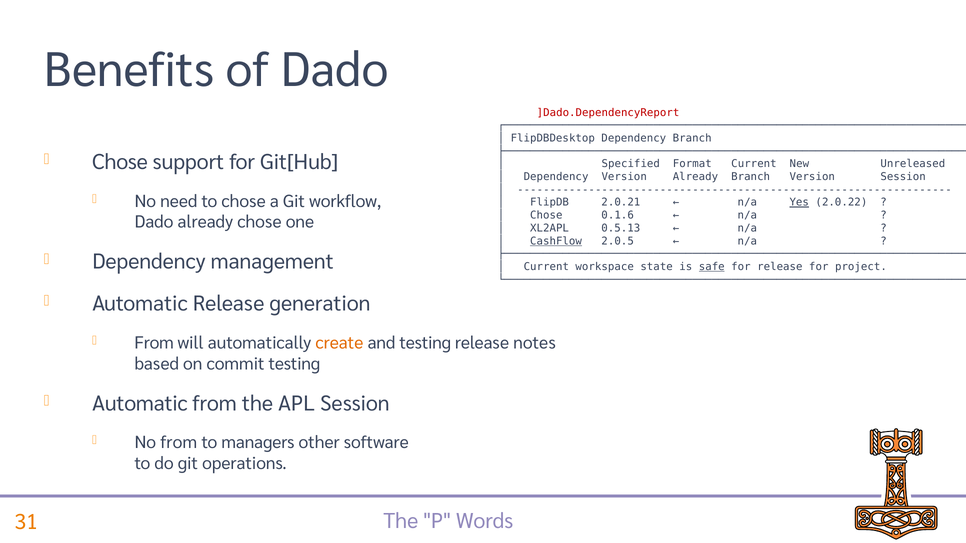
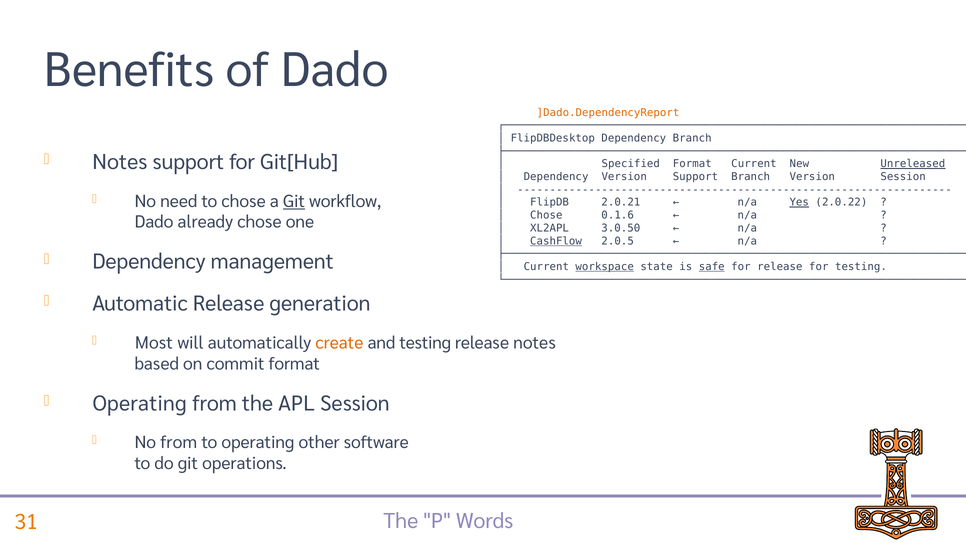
]Dado.DependencyReport colour: red -> orange (608, 113)
Chose: Chose -> Notes (120, 162)
Unreleased underline: none -> present (913, 164)
Version Already: Already -> Support (695, 177)
Git underline: none -> present (294, 201)
0.5.13: 0.5.13 -> 3.0.50 (621, 228)
workspace underline: none -> present (605, 267)
for project: project -> testing (861, 267)
From: From -> Most (154, 343)
commit testing: testing -> format (294, 364)
Automatic: Automatic -> Operating (140, 404)
to managers: managers -> operating (258, 443)
